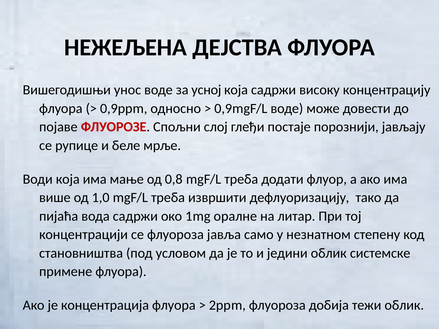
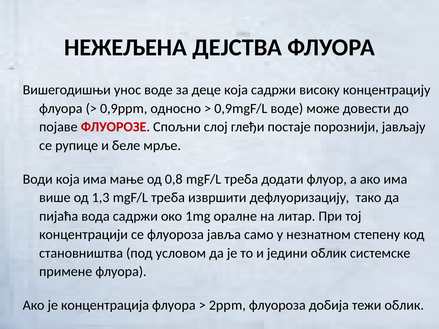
усној: усној -> деце (206, 90)
1,0: 1,0 -> 1,3 (101, 198)
